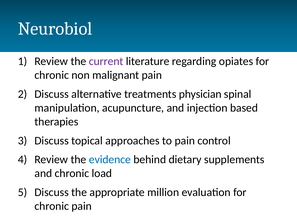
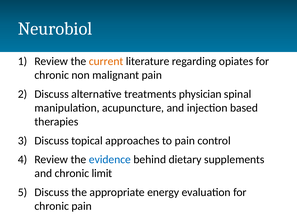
current colour: purple -> orange (106, 61)
load: load -> limit (102, 173)
million: million -> energy (163, 192)
